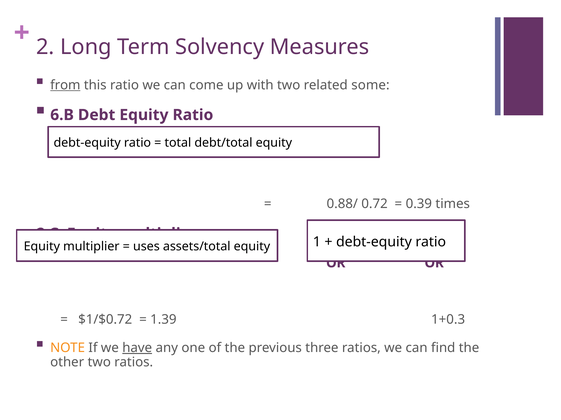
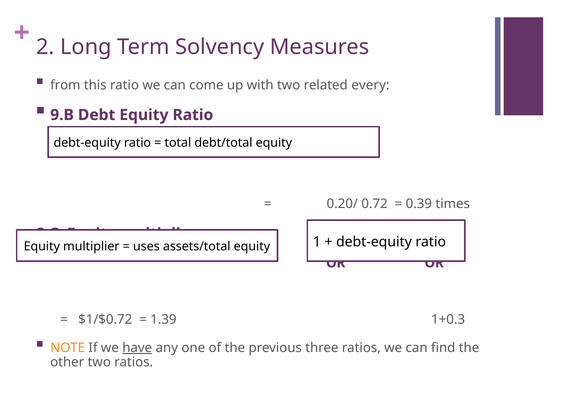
from underline: present -> none (65, 85)
some: some -> every (370, 85)
6.B: 6.B -> 9.B (62, 115)
0.88/: 0.88/ -> 0.20/ (342, 204)
